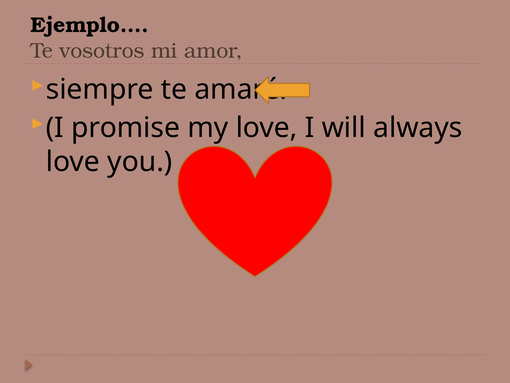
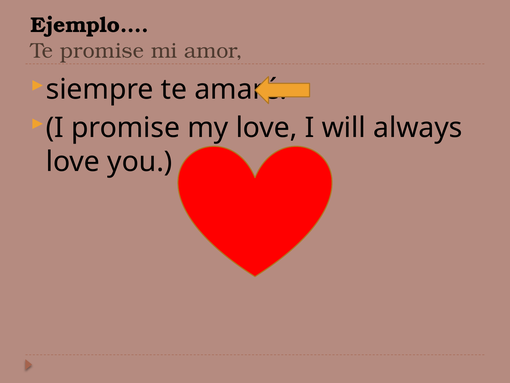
Te vosotros: vosotros -> promise (102, 51)
